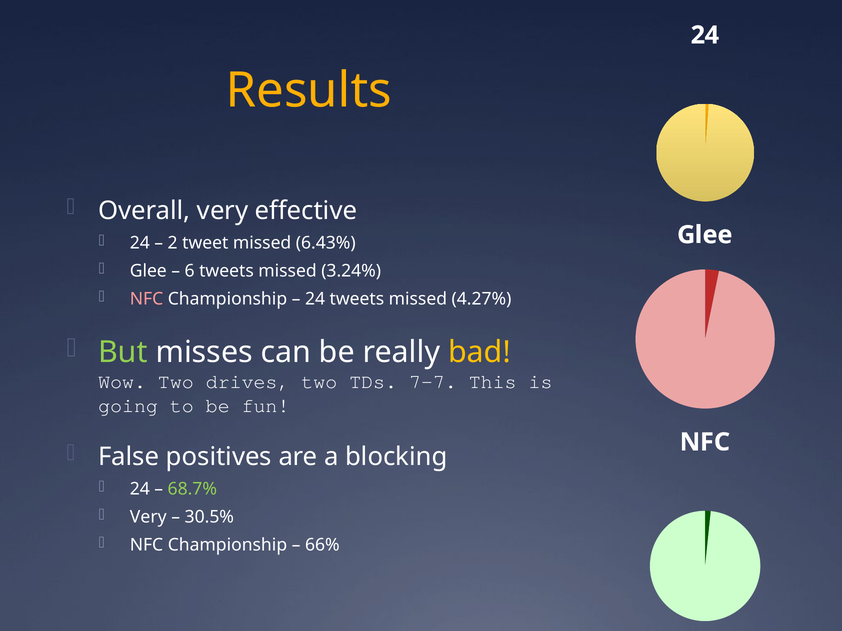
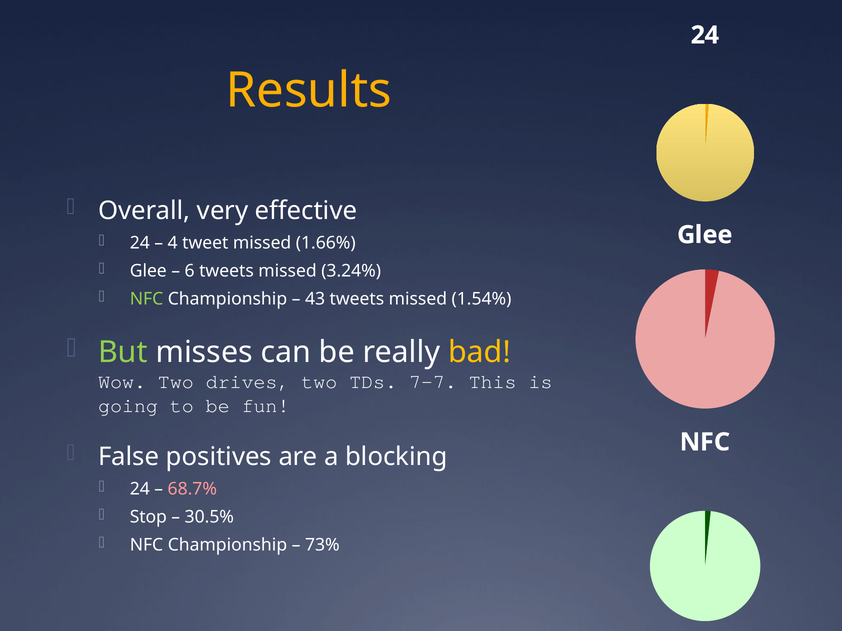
2: 2 -> 4 (173, 243)
6.43%: 6.43% -> 1.66% (326, 243)
NFC colour: pink -> light green (146, 299)
24: 24 -> 43 (315, 299)
4.27%: 4.27% -> 1.54% (481, 299)
68.7% colour: light green -> pink (192, 489)
Very: Very -> Stop (148, 517)
66%: 66% -> 73% (322, 546)
